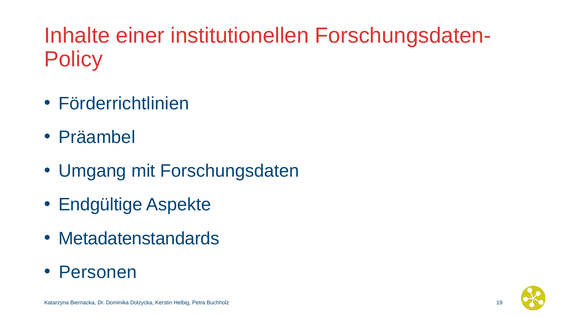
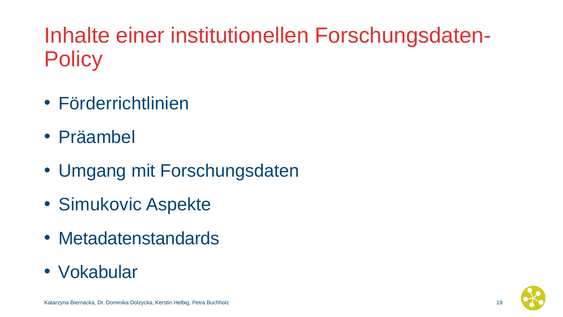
Endgültige: Endgültige -> Simukovic (100, 205)
Personen: Personen -> Vokabular (98, 272)
